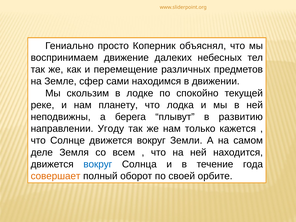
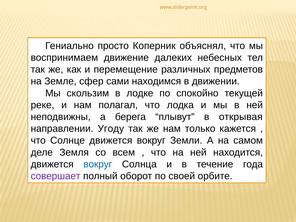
планету: планету -> полагал (118, 105)
развитию: развитию -> открывая (241, 117)
совершает colour: orange -> purple (56, 176)
